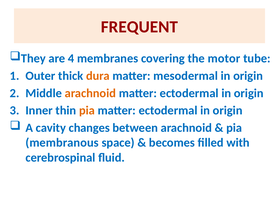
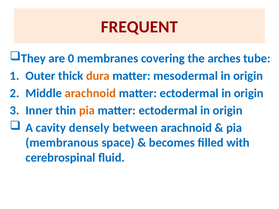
4: 4 -> 0 (71, 59)
motor: motor -> arches (224, 59)
changes: changes -> densely (89, 128)
